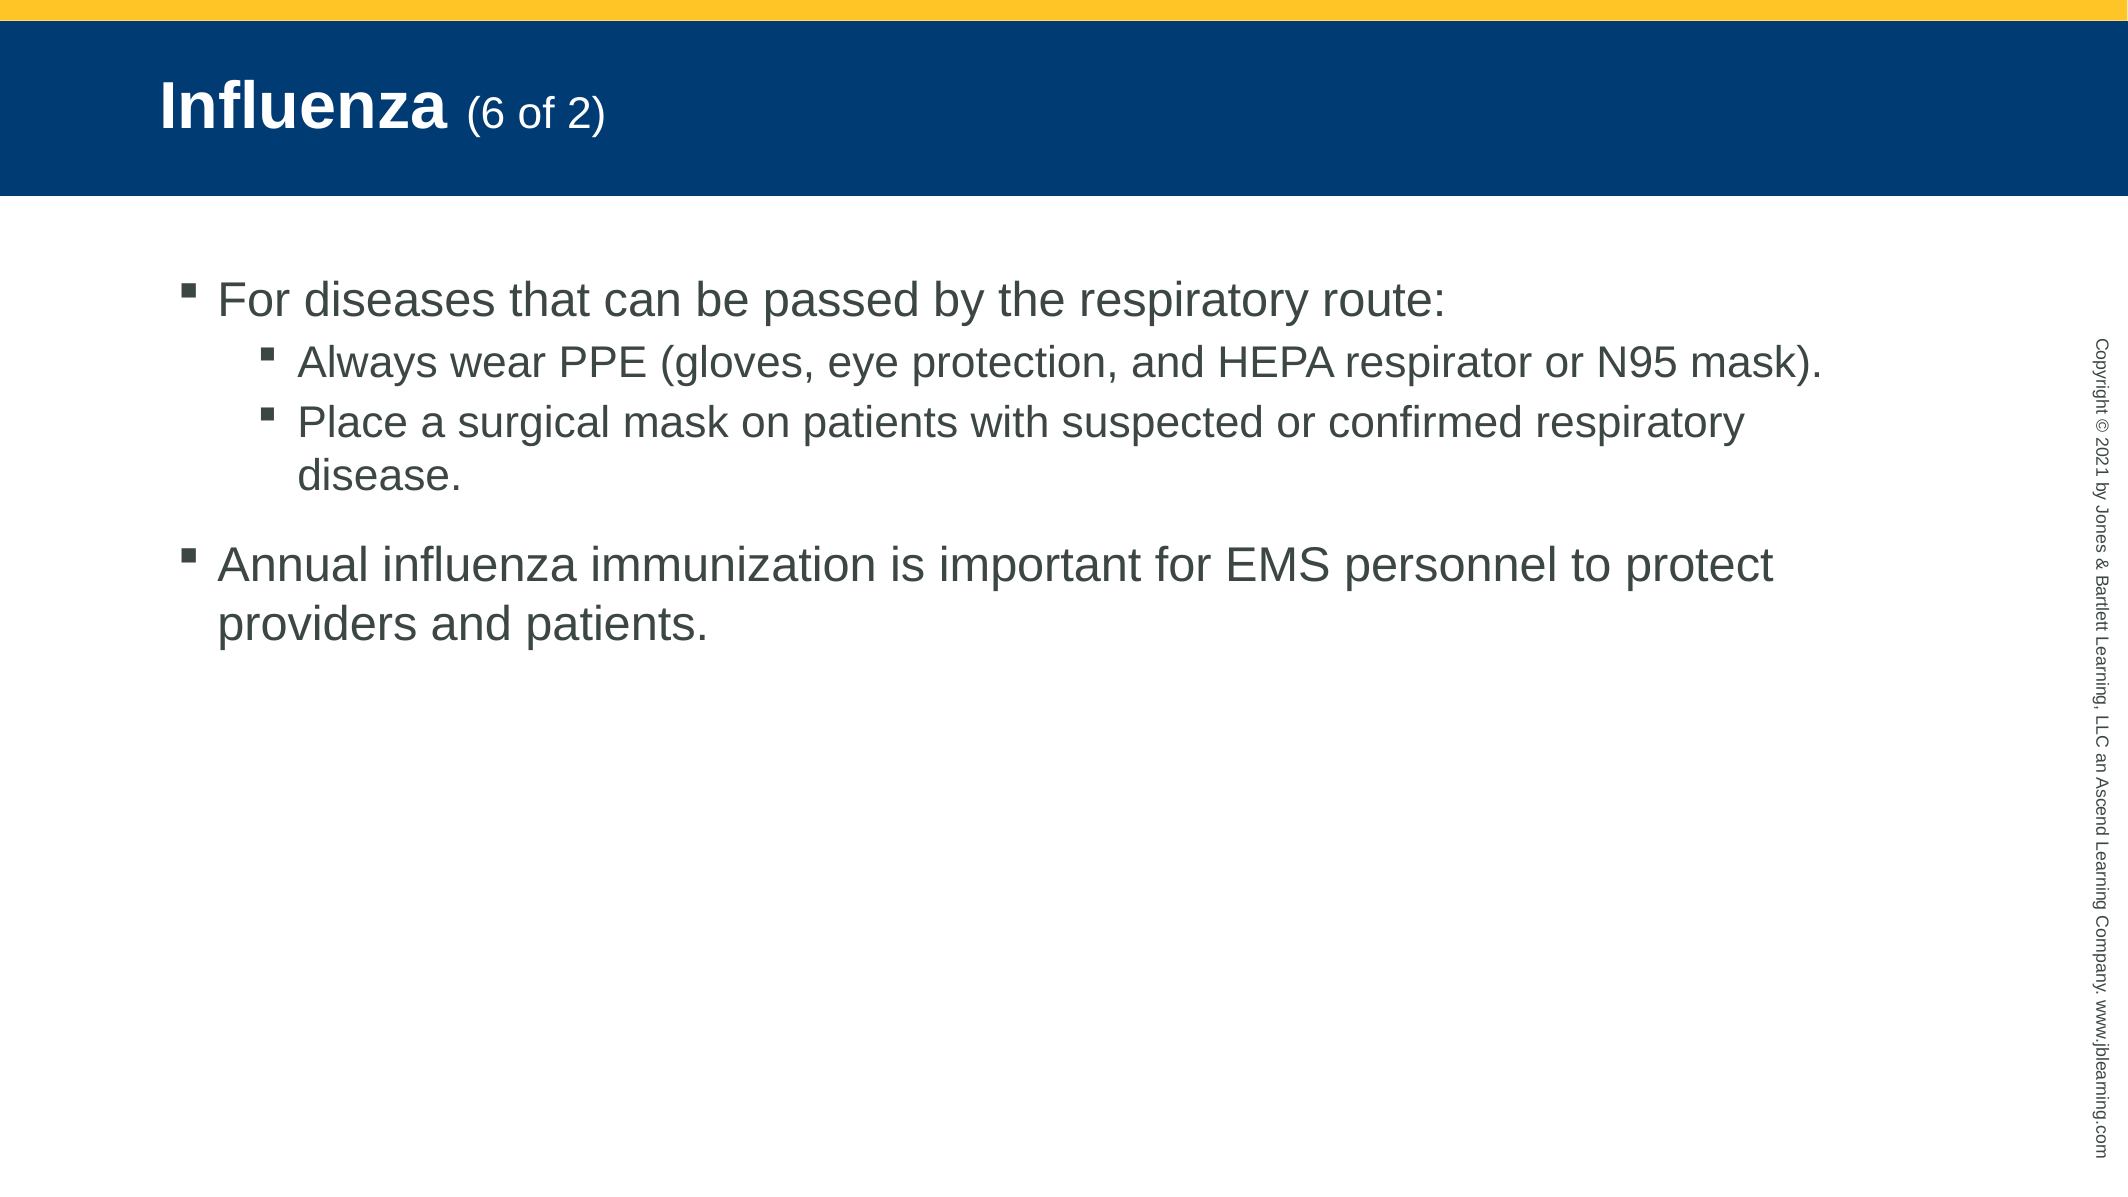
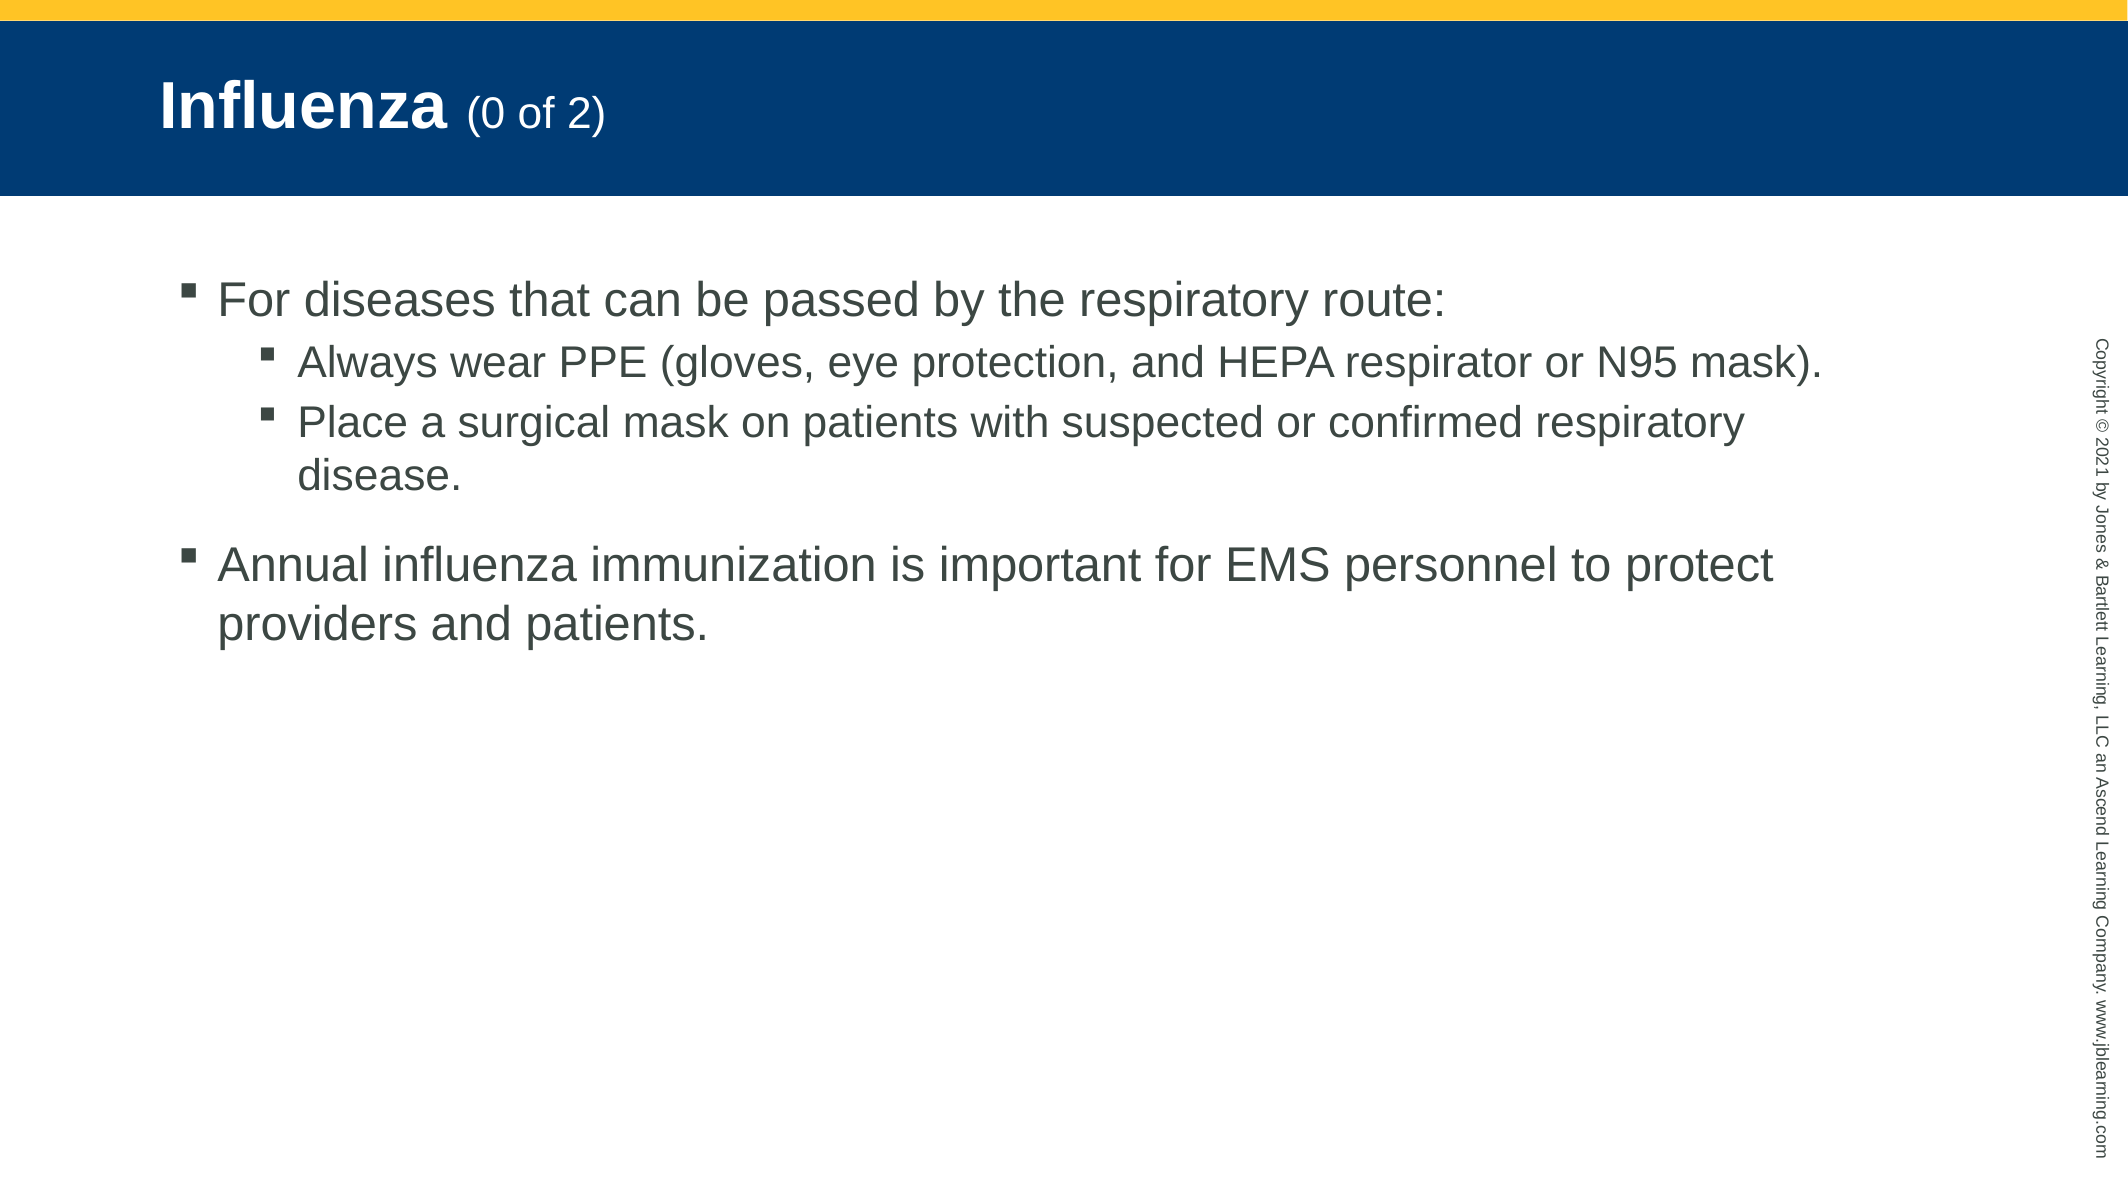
Influenza 6: 6 -> 0 (486, 114)
